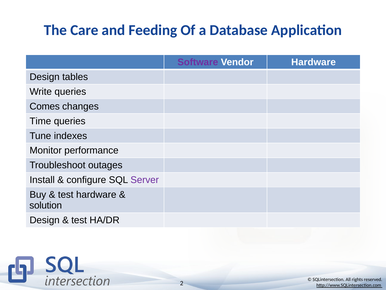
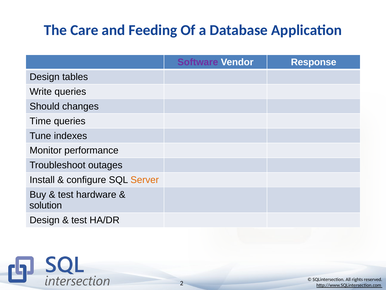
Vendor Hardware: Hardware -> Response (314, 62)
Comes: Comes -> Should (45, 106)
Server colour: purple -> orange (145, 180)
